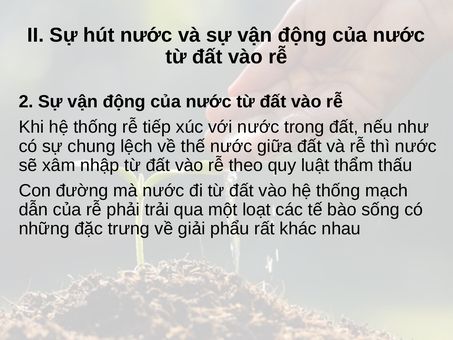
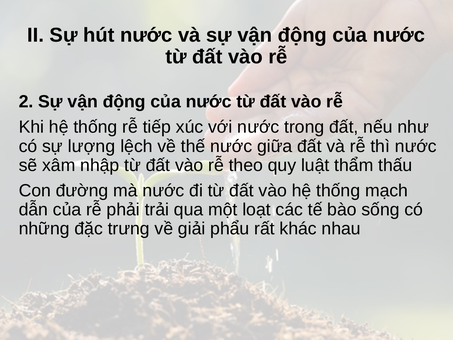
chung: chung -> lượng (91, 146)
